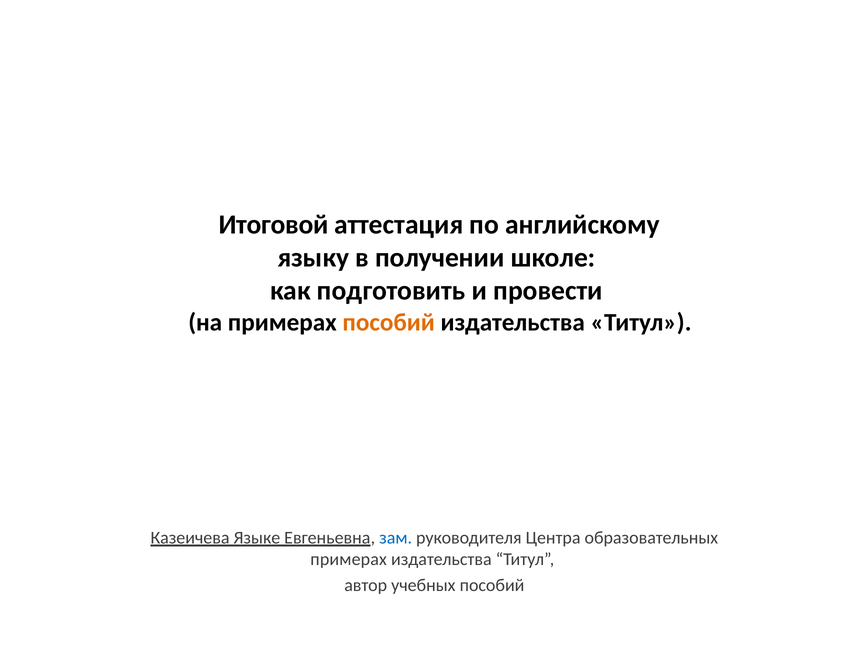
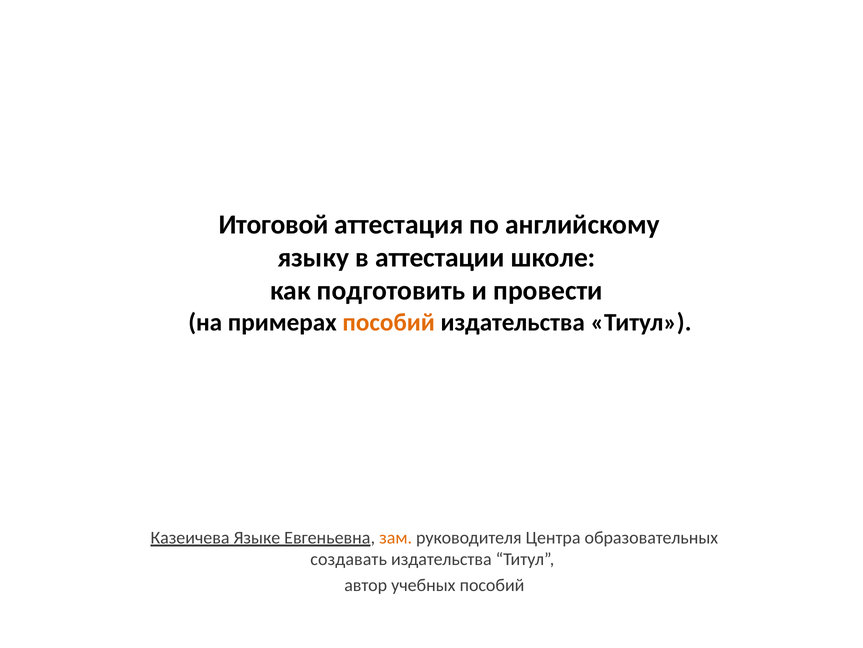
получении: получении -> аттестации (440, 257)
зам colour: blue -> orange (396, 537)
примерах: примерах -> создавать (349, 559)
